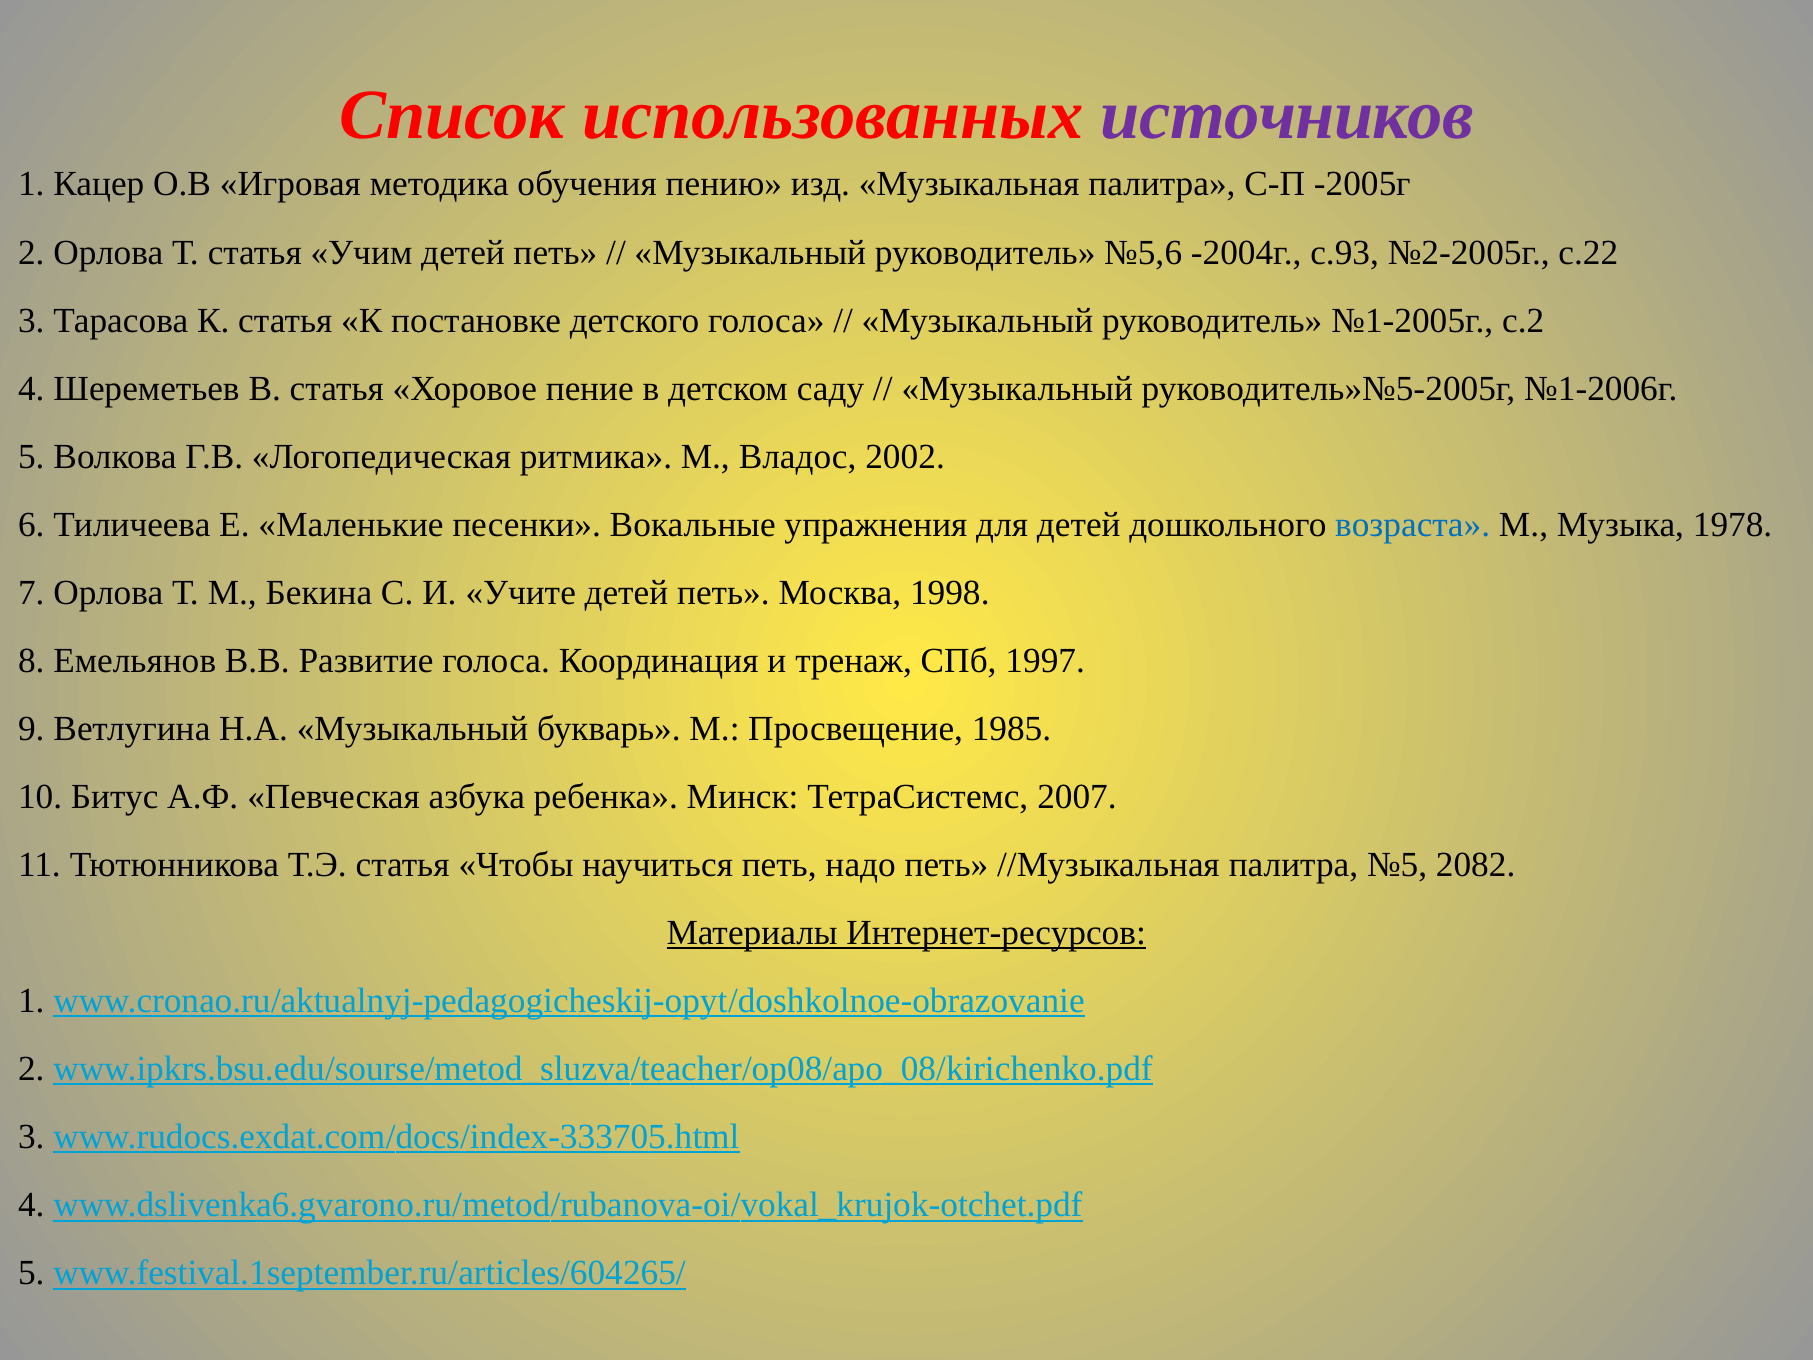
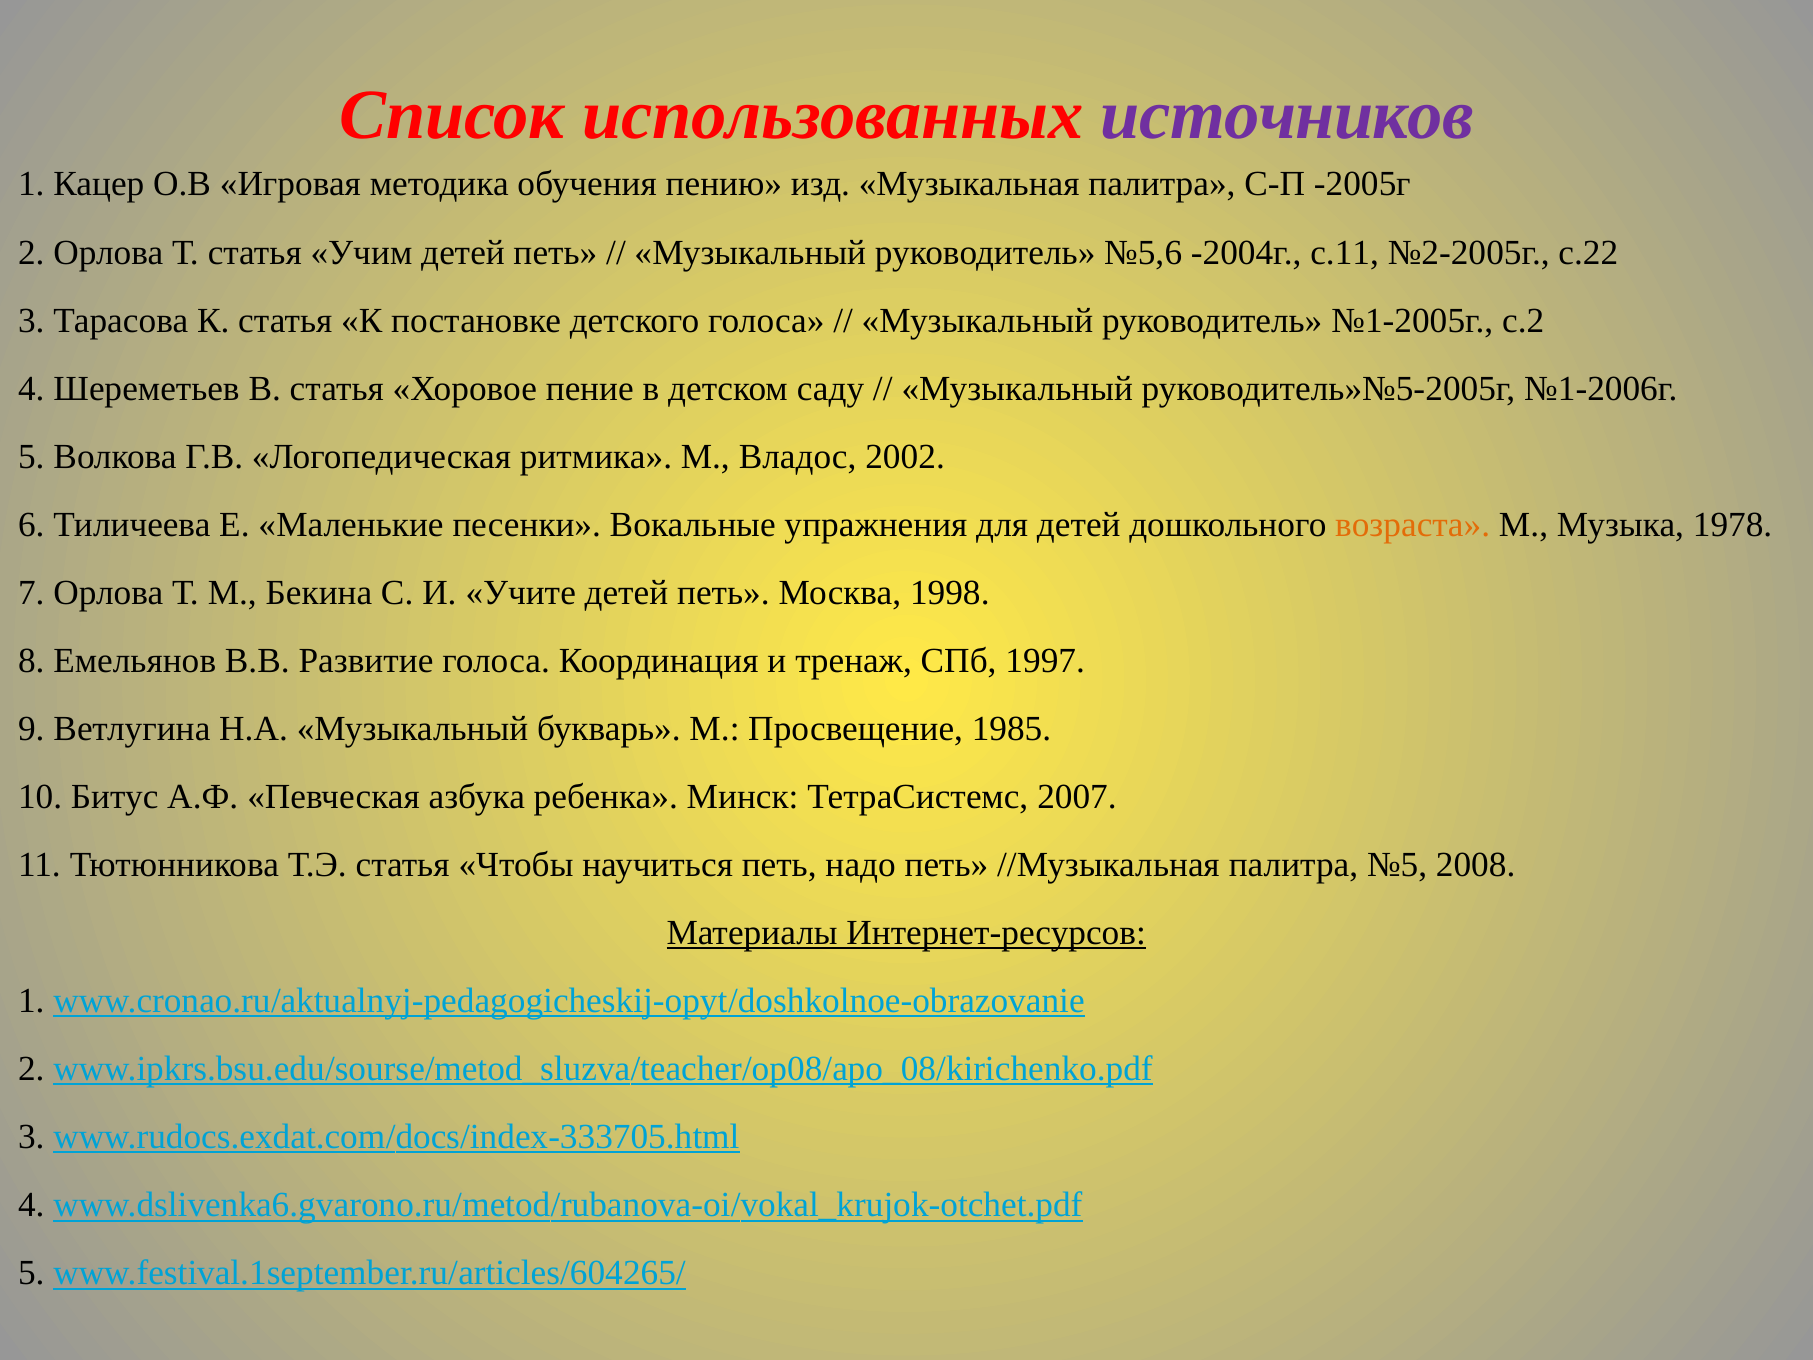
с.93: с.93 -> с.11 (1345, 252)
возраста colour: blue -> orange (1413, 524)
2082: 2082 -> 2008 (1476, 865)
